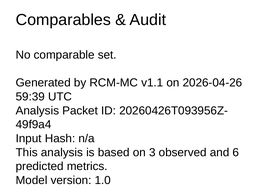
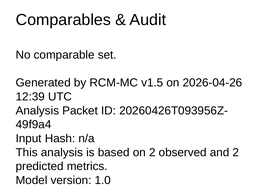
v1.1: v1.1 -> v1.5 (152, 83)
59:39: 59:39 -> 12:39 (30, 97)
on 3: 3 -> 2 (152, 153)
and 6: 6 -> 2 (236, 153)
